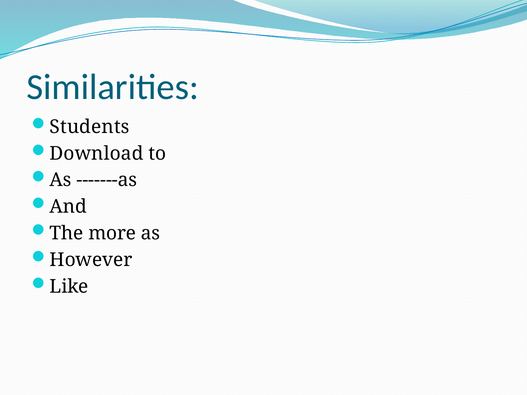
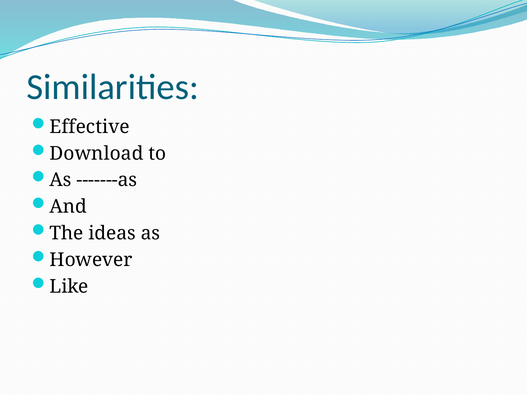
Students: Students -> Effective (90, 127)
more: more -> ideas (112, 233)
